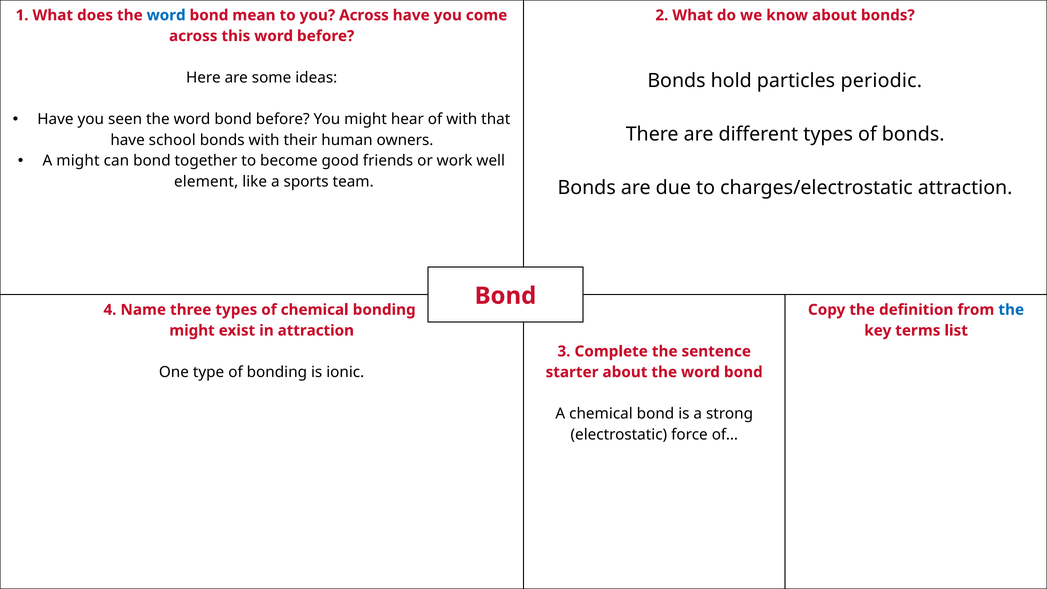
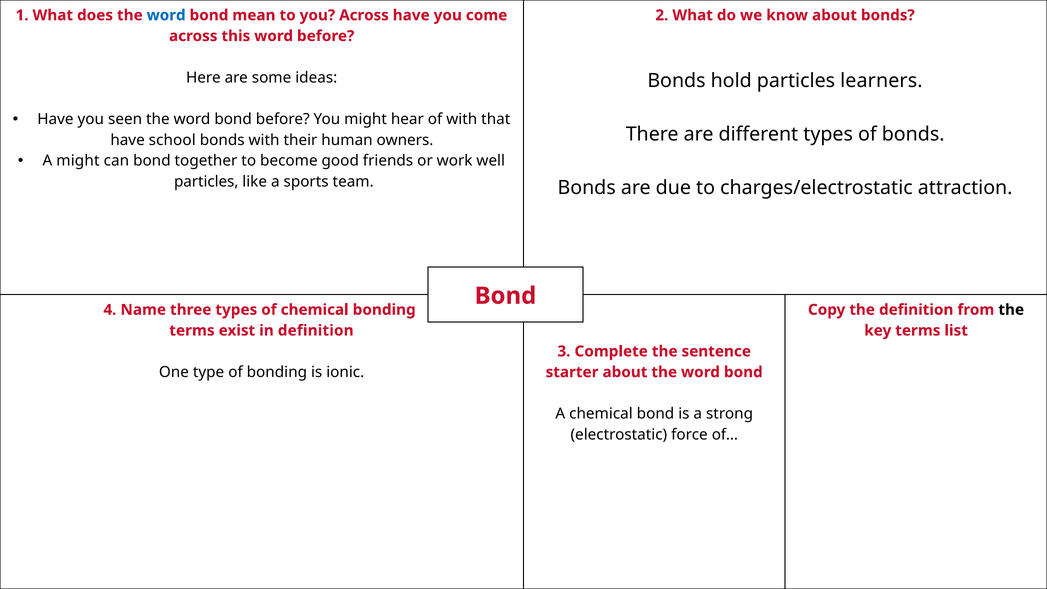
periodic: periodic -> learners (881, 81)
element: element -> particles (206, 182)
the colour: blue -> black (1011, 310)
might: might -> terms (192, 331)
in attraction: attraction -> definition (316, 331)
